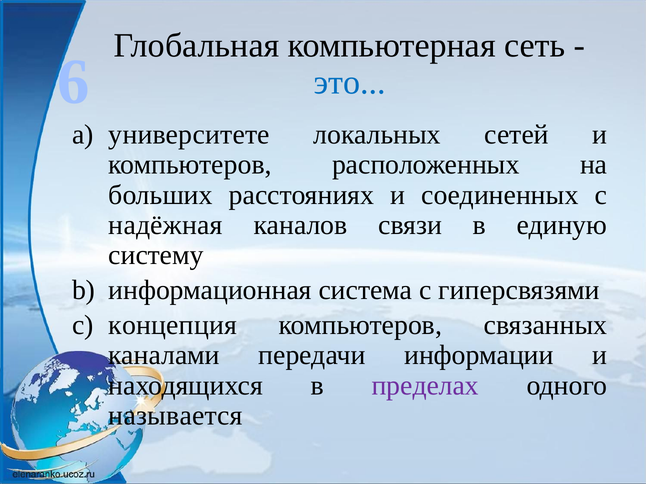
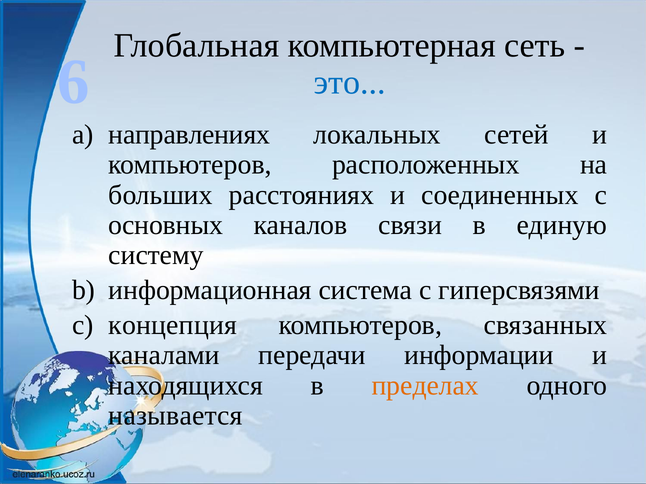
университете: университете -> направлениях (189, 135)
надёжная: надёжная -> основных (166, 225)
пределах colour: purple -> orange (425, 386)
